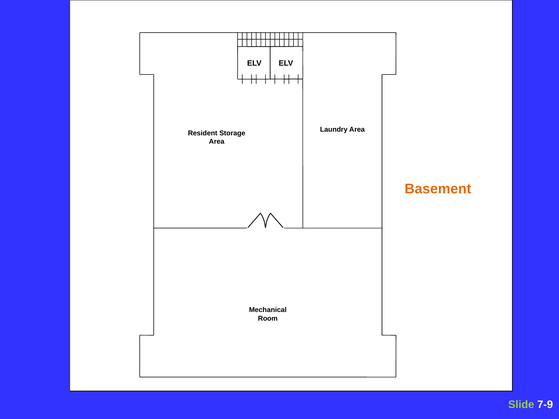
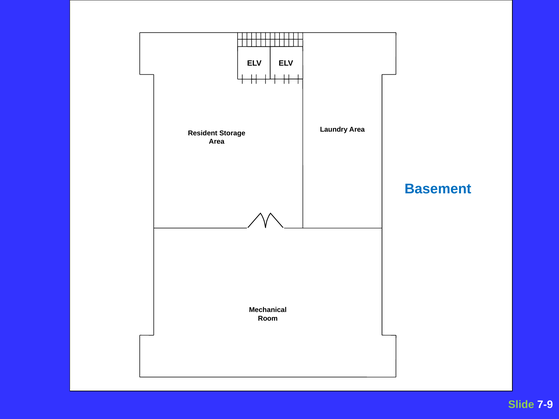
Basement colour: orange -> blue (438, 189)
